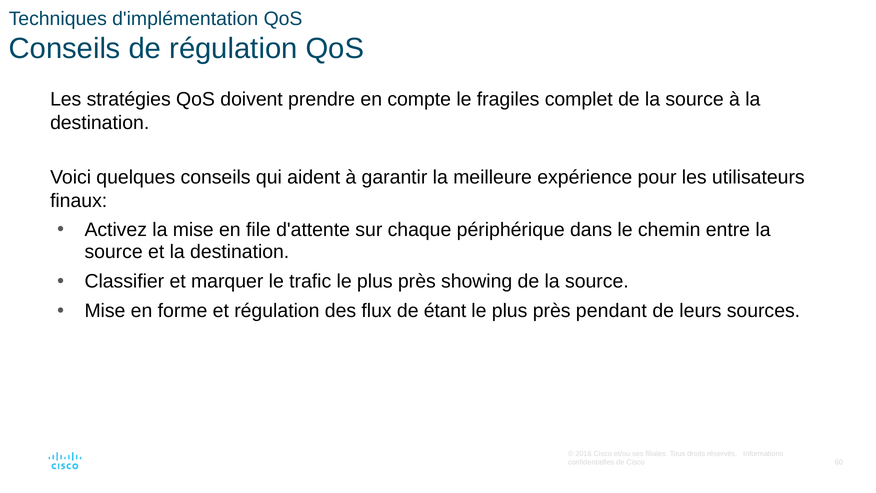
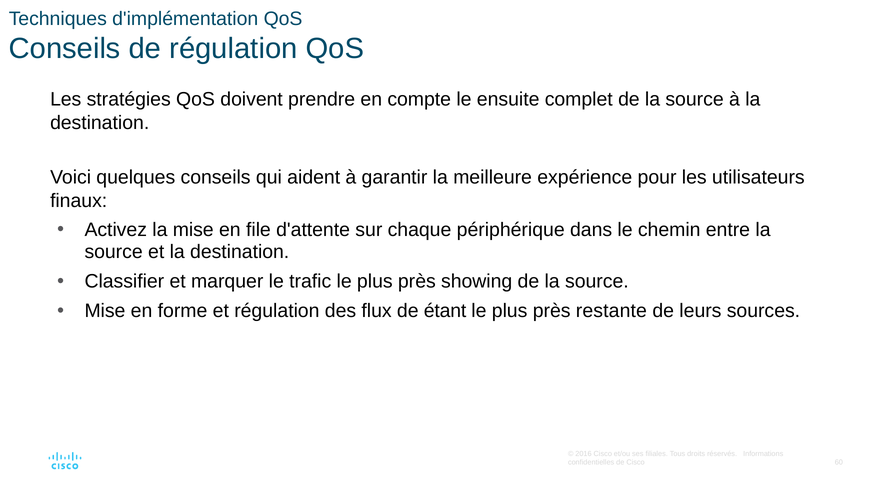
fragiles: fragiles -> ensuite (508, 99)
pendant: pendant -> restante (611, 311)
